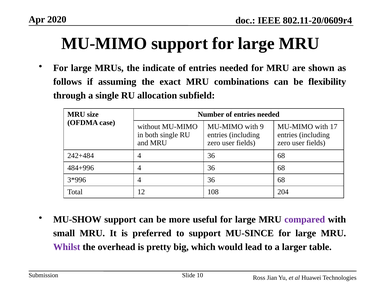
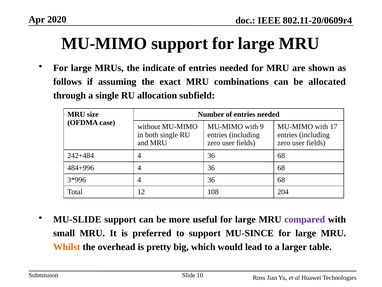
flexibility: flexibility -> allocated (327, 82)
MU-SHOW: MU-SHOW -> MU-SLIDE (77, 219)
Whilst colour: purple -> orange (67, 247)
